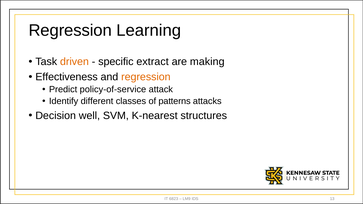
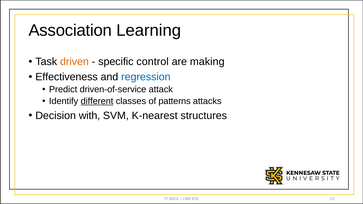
Regression: Regression -> Association (70, 31)
extract: extract -> control (153, 62)
regression colour: orange -> blue (146, 77)
policy-of-service: policy-of-service -> driven-of-service (113, 90)
different underline: none -> present (97, 101)
well: well -> with (89, 116)
